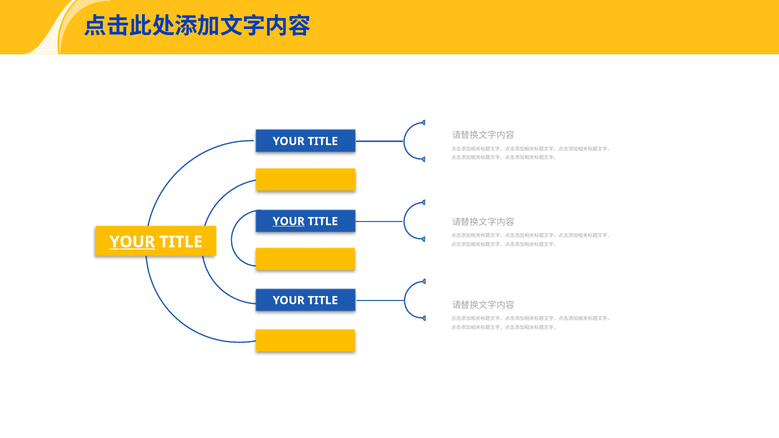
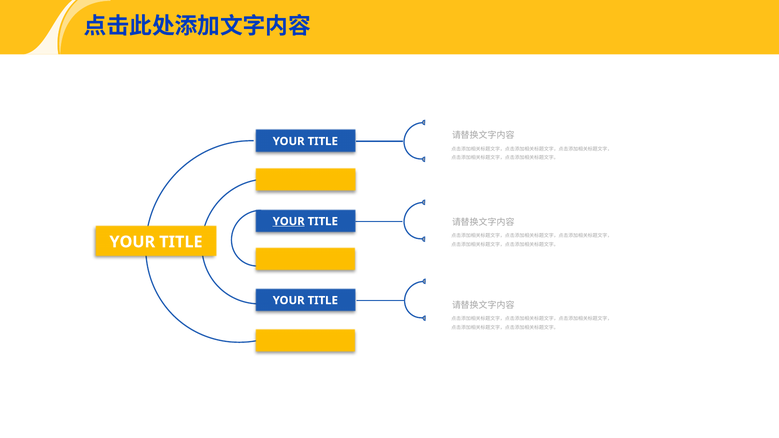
YOUR underline: present -> none (132, 242)
